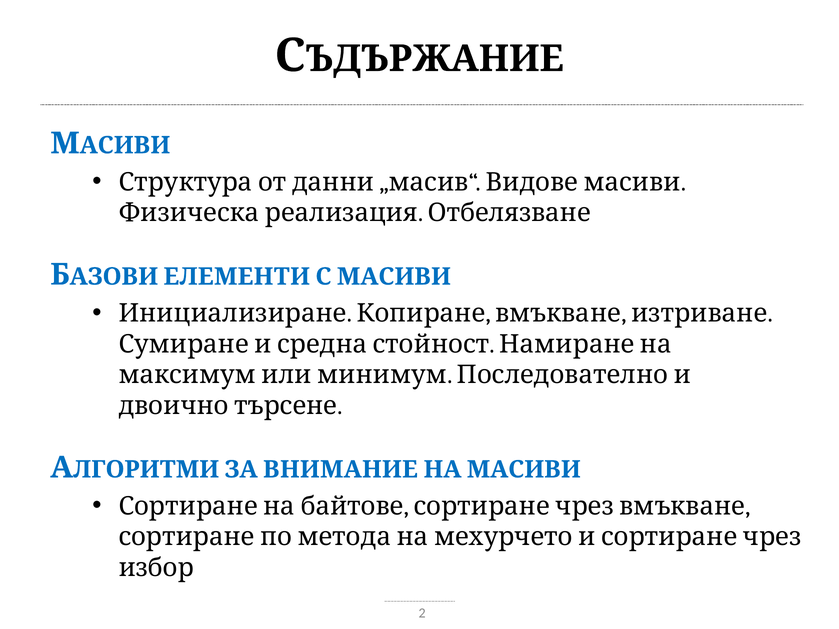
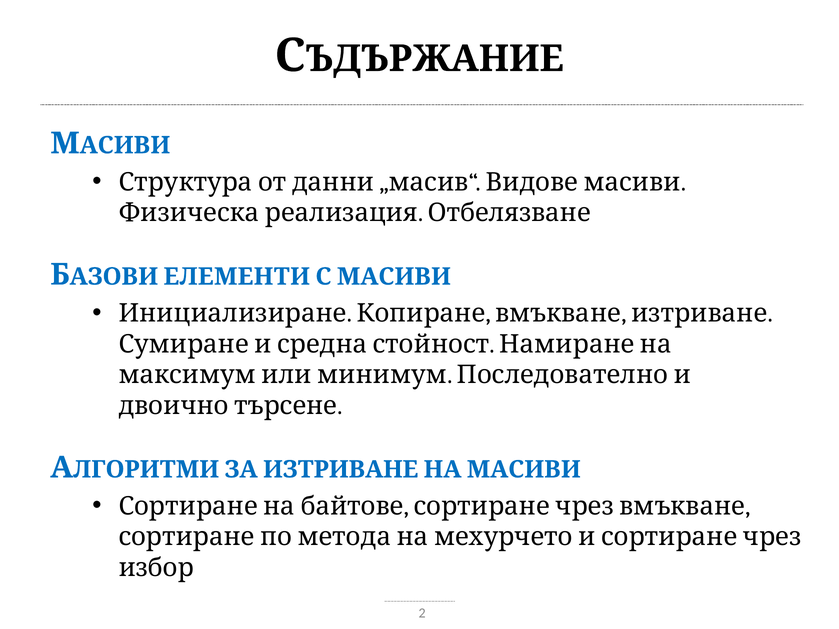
ЗА ВНИМАНИЕ: ВНИМАНИЕ -> ИЗТРИВАНЕ (341, 470)
